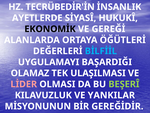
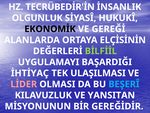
AYETLERDE: AYETLERDE -> OLGUNLUK (37, 18)
ÖĞÜTLERİ: ÖĞÜTLERİ -> ELÇİSİNİN (123, 40)
BİLFİİL colour: light blue -> light green (101, 51)
OLAMAZ: OLAMAZ -> İHTİYAÇ (30, 73)
BEŞERÎ colour: light green -> light blue (124, 84)
YANKILAR: YANKILAR -> YANSITAN (111, 95)
